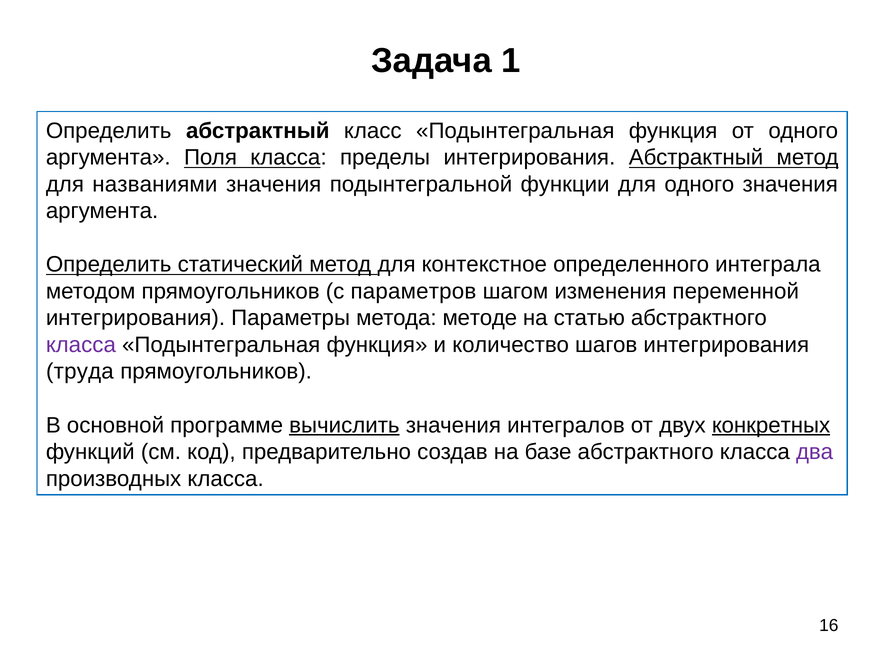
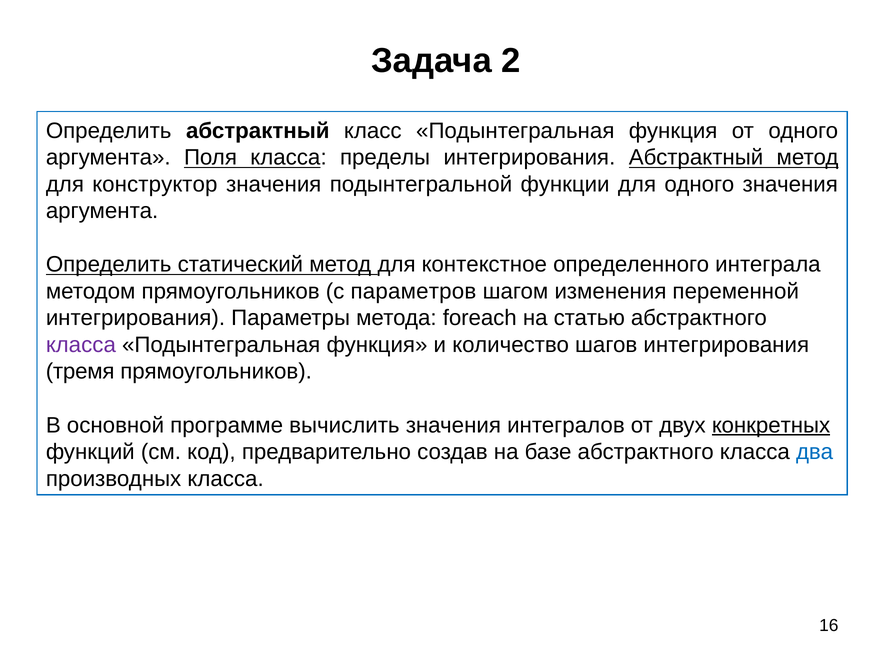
1: 1 -> 2 (511, 61)
названиями: названиями -> конструктор (155, 184)
методе: методе -> foreach (480, 318)
труда: труда -> тремя (80, 372)
вычислить underline: present -> none (344, 425)
два colour: purple -> blue (815, 452)
